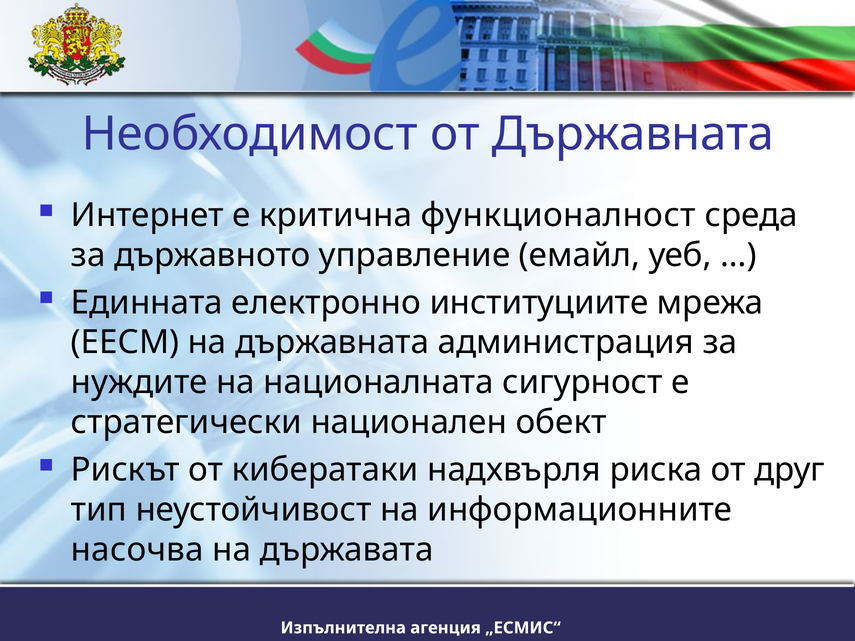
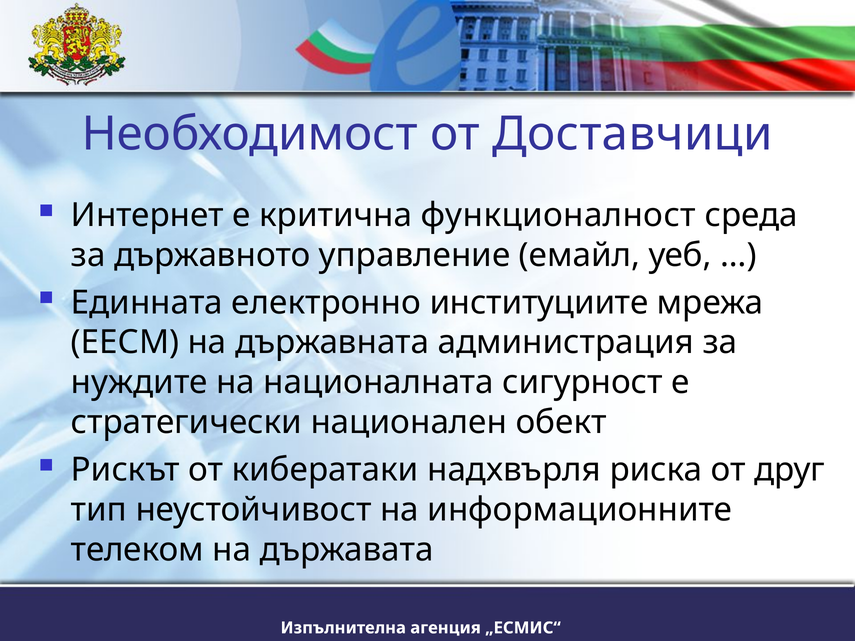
от Държавната: Държавната -> Доставчици (633, 134)
насочва: насочва -> телеком (137, 550)
